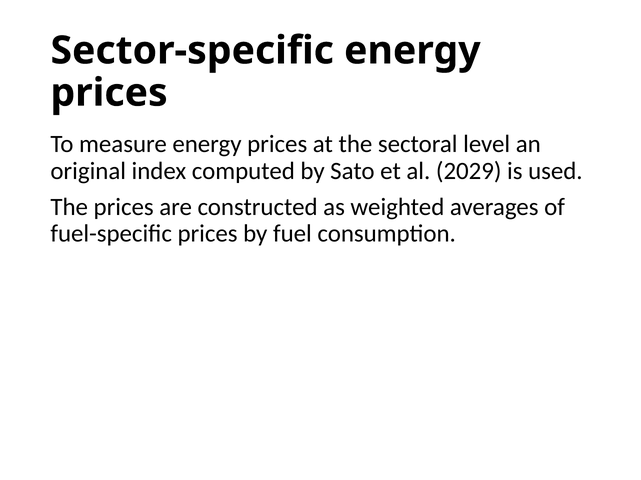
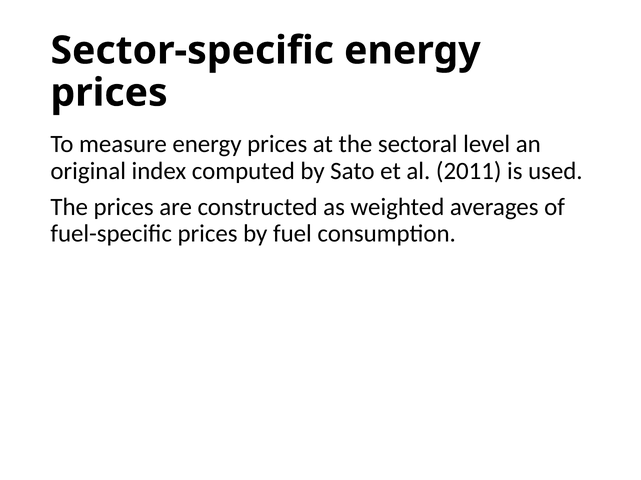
2029: 2029 -> 2011 (469, 171)
